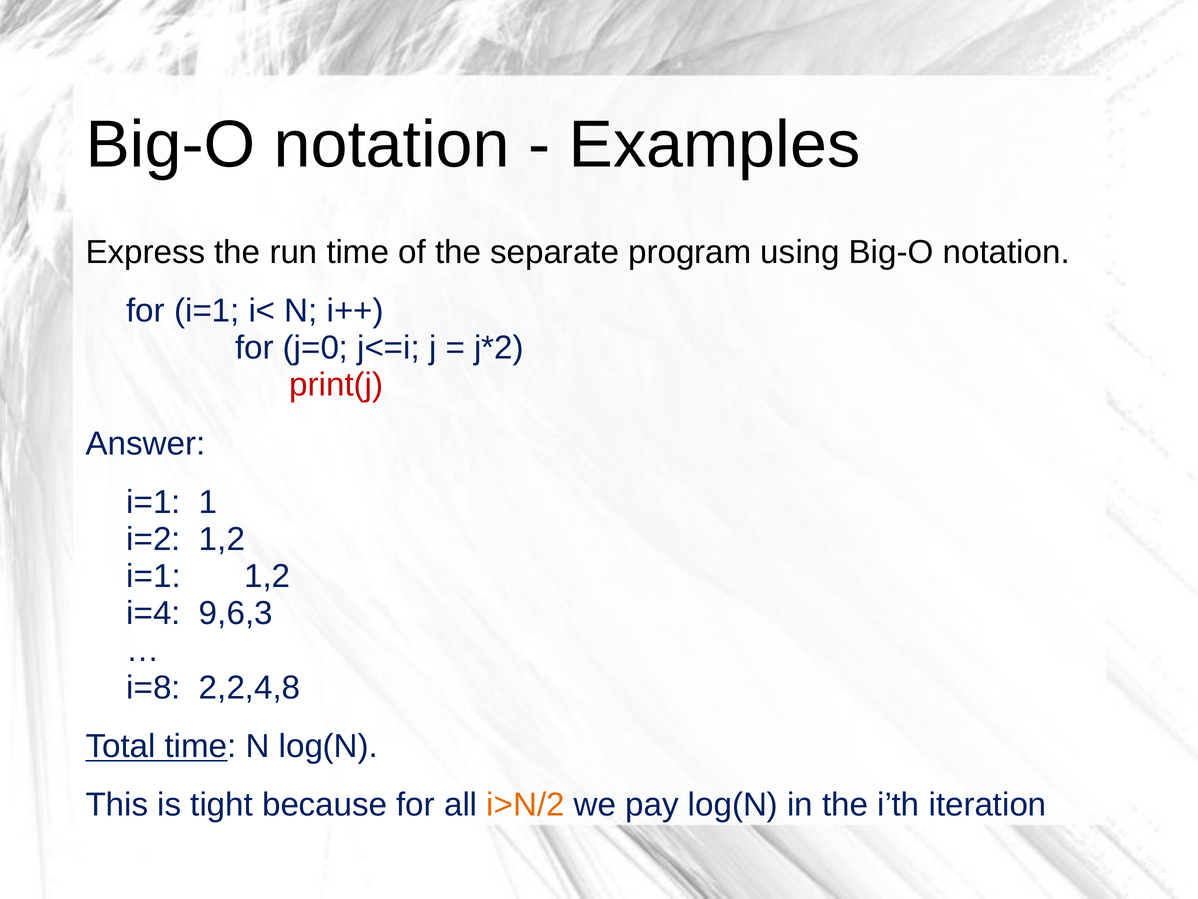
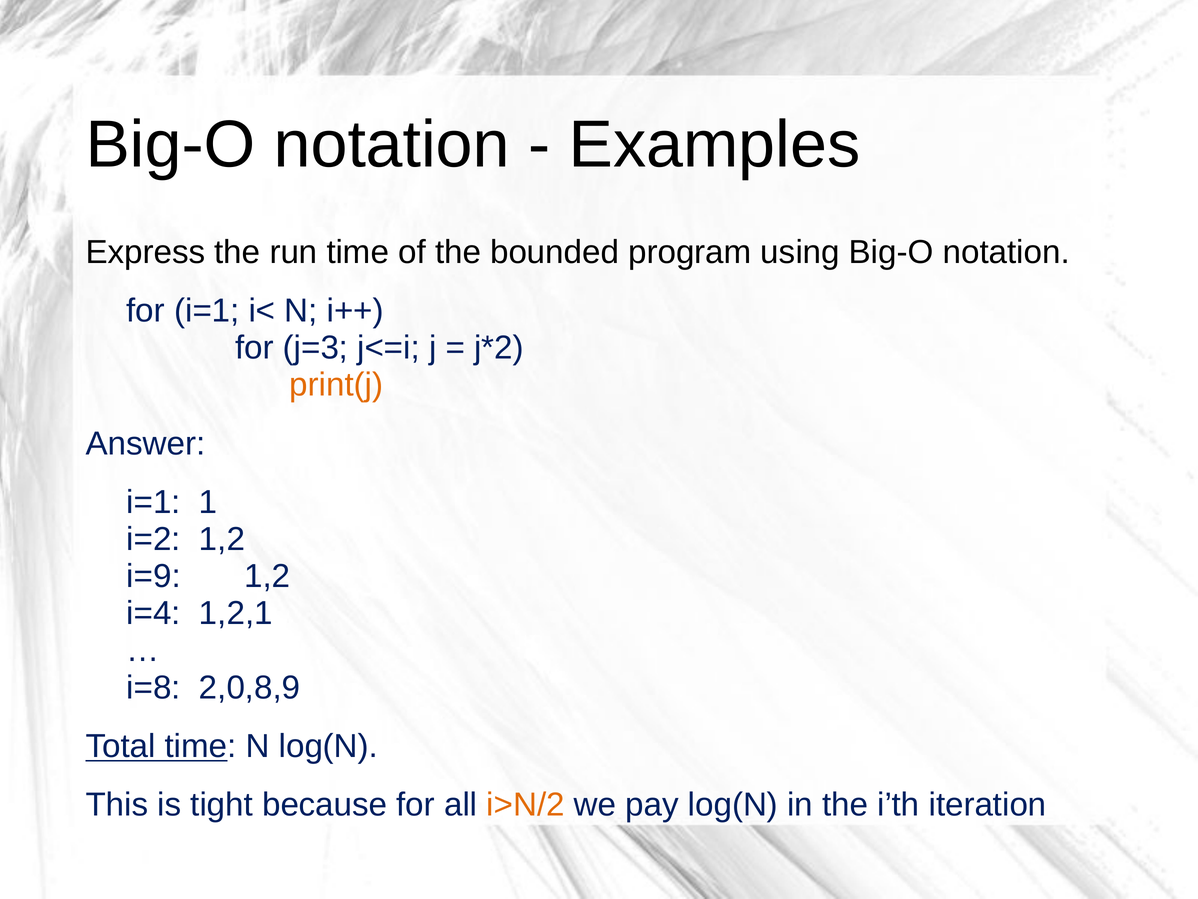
separate: separate -> bounded (555, 252)
j=0: j=0 -> j=3 (315, 348)
print(j colour: red -> orange (336, 385)
i=1: i=1 -> i=9 (154, 576)
9,6,3: 9,6,3 -> 1,2,1 (236, 613)
2,2,4,8: 2,2,4,8 -> 2,0,8,9 (250, 687)
